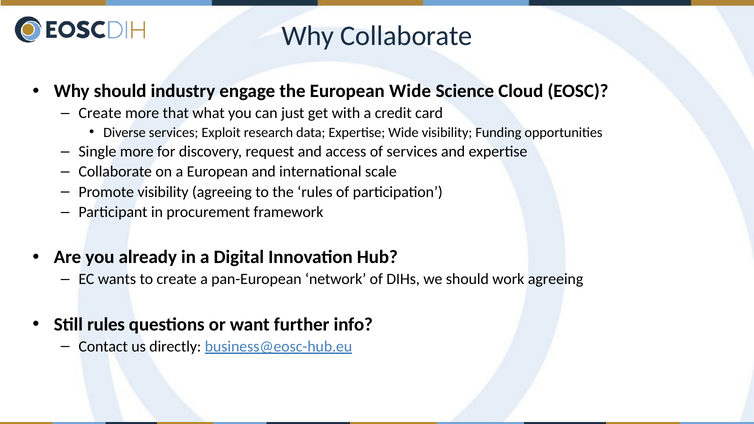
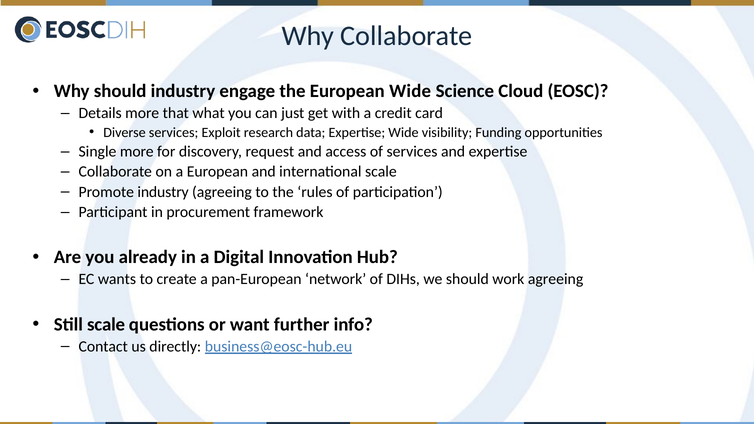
Create: Create -> Details (100, 113)
Promote visibility: visibility -> industry (163, 192)
Still rules: rules -> scale (106, 324)
